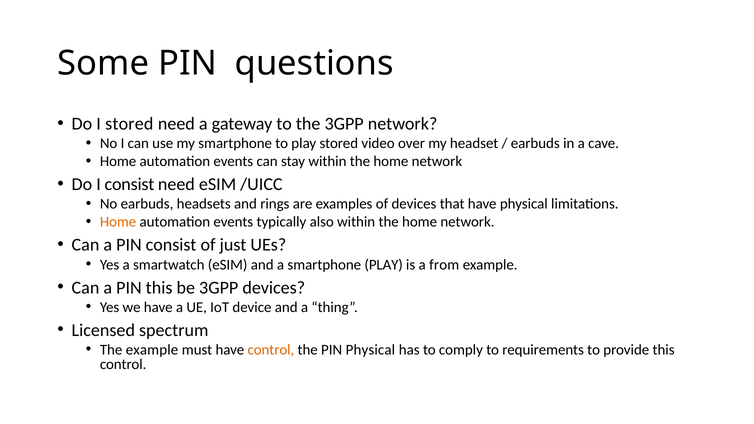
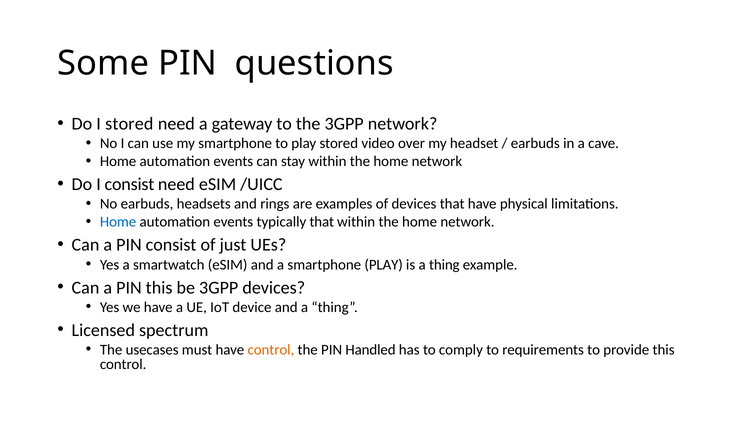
Home colour: orange -> blue (118, 222)
typically also: also -> that (322, 222)
is a from: from -> thing (444, 265)
The example: example -> usecases (152, 350)
PIN Physical: Physical -> Handled (371, 350)
